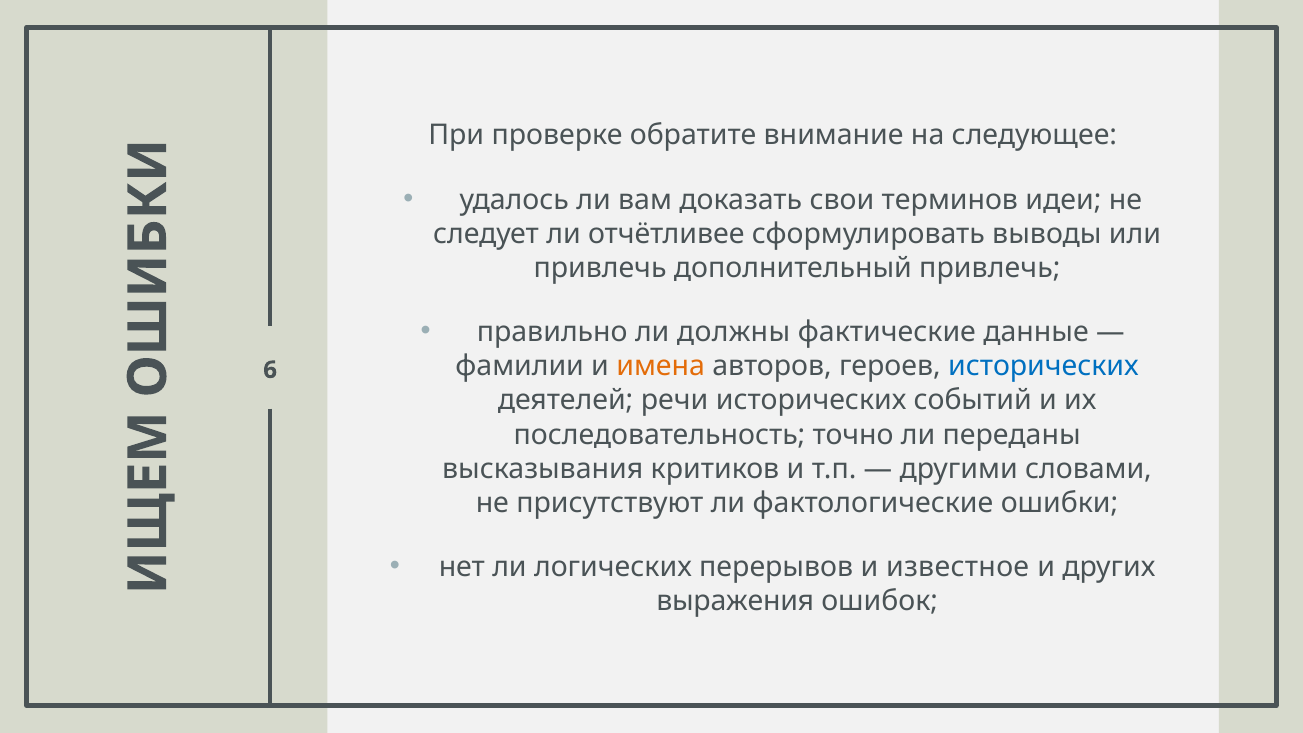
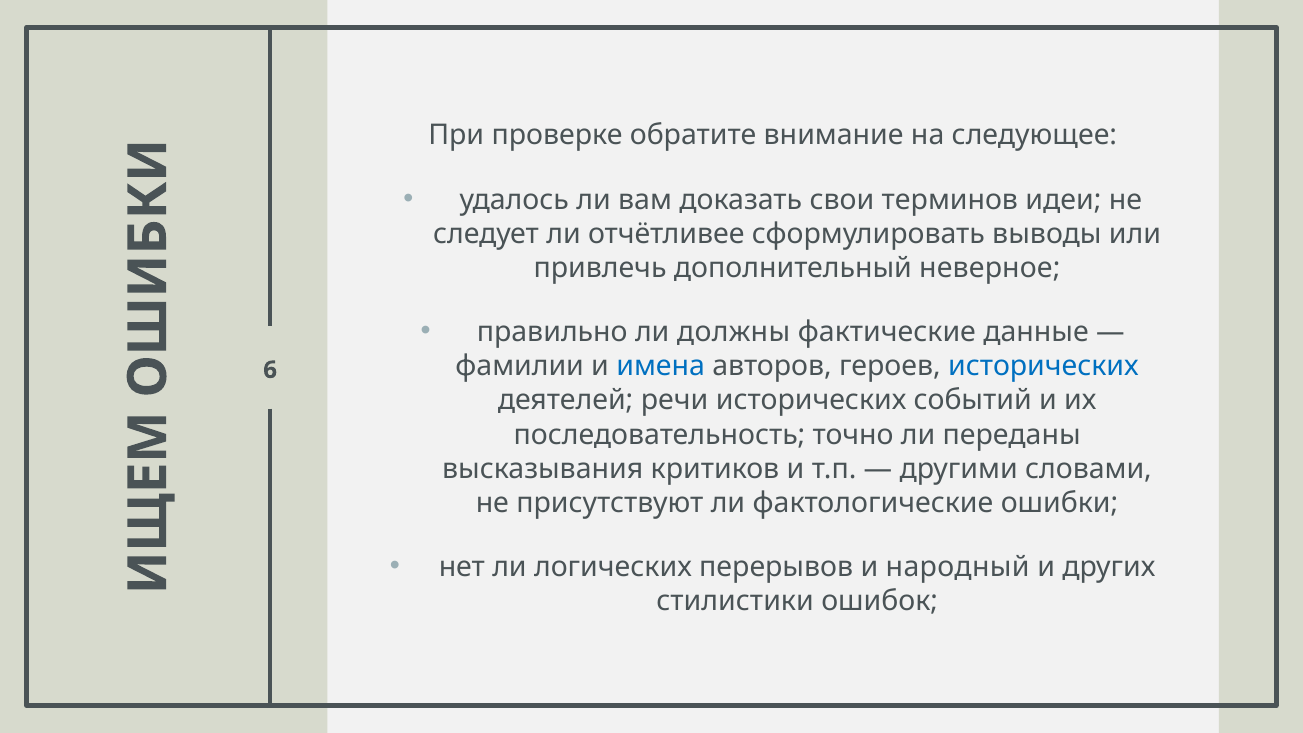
дополнительный привлечь: привлечь -> неверное (990, 268)
имена colour: orange -> blue (661, 366)
известное: известное -> народный (958, 567)
выражения: выражения -> стилистики (735, 601)
